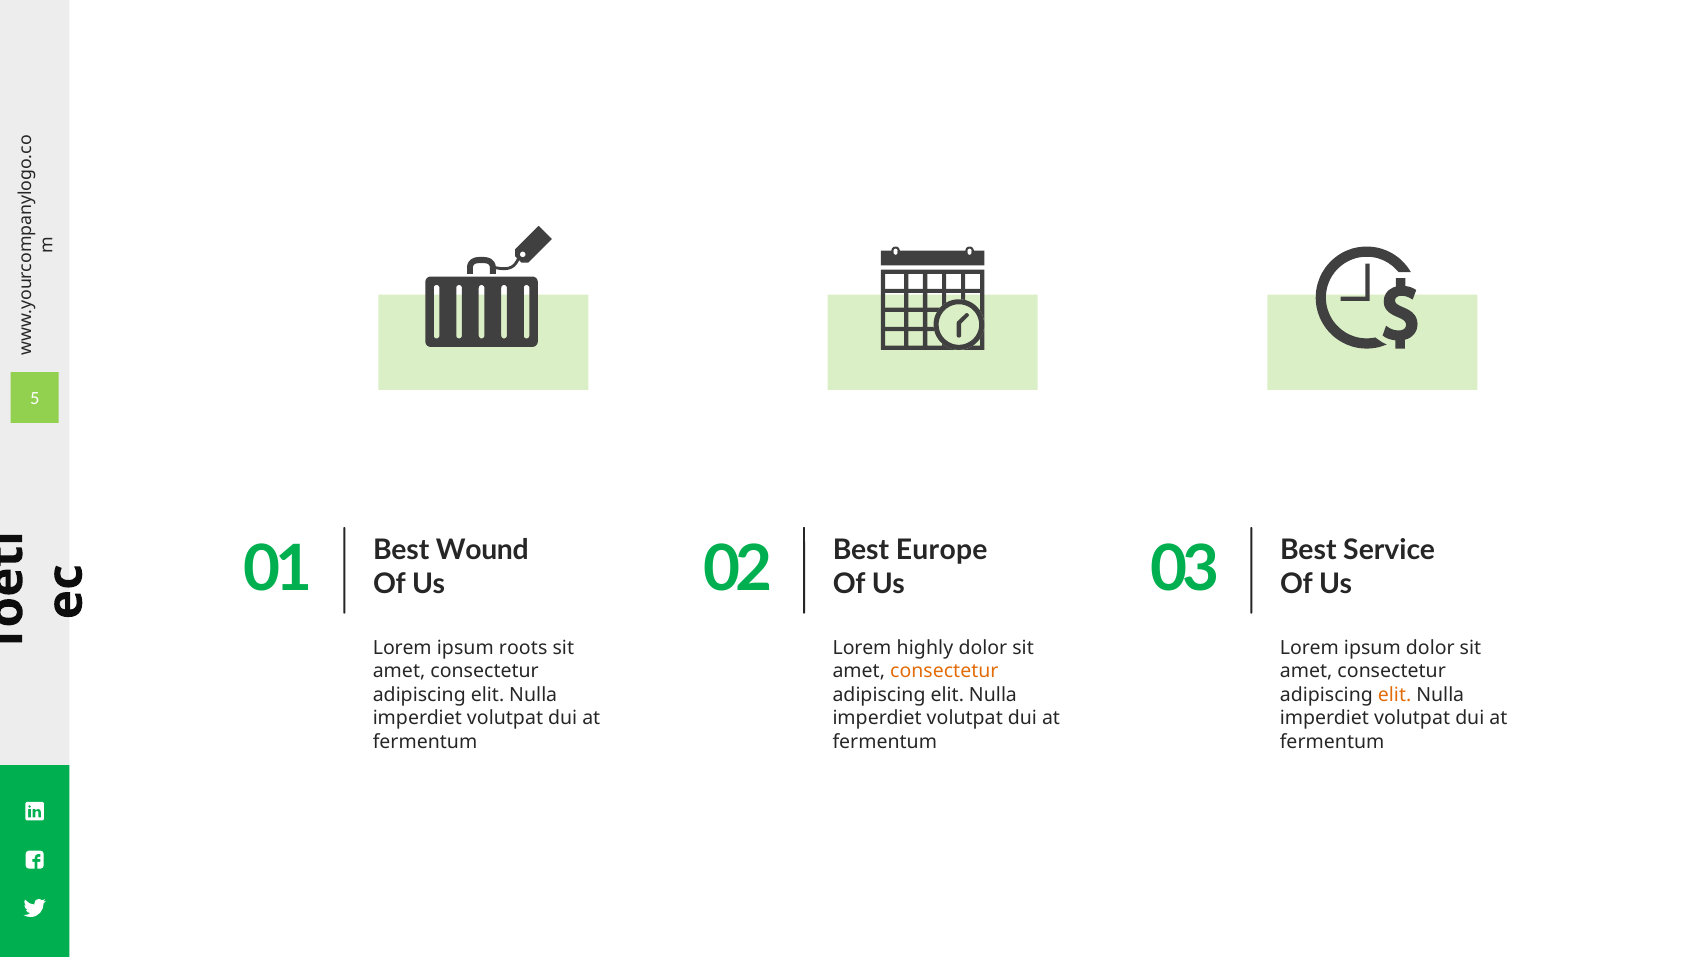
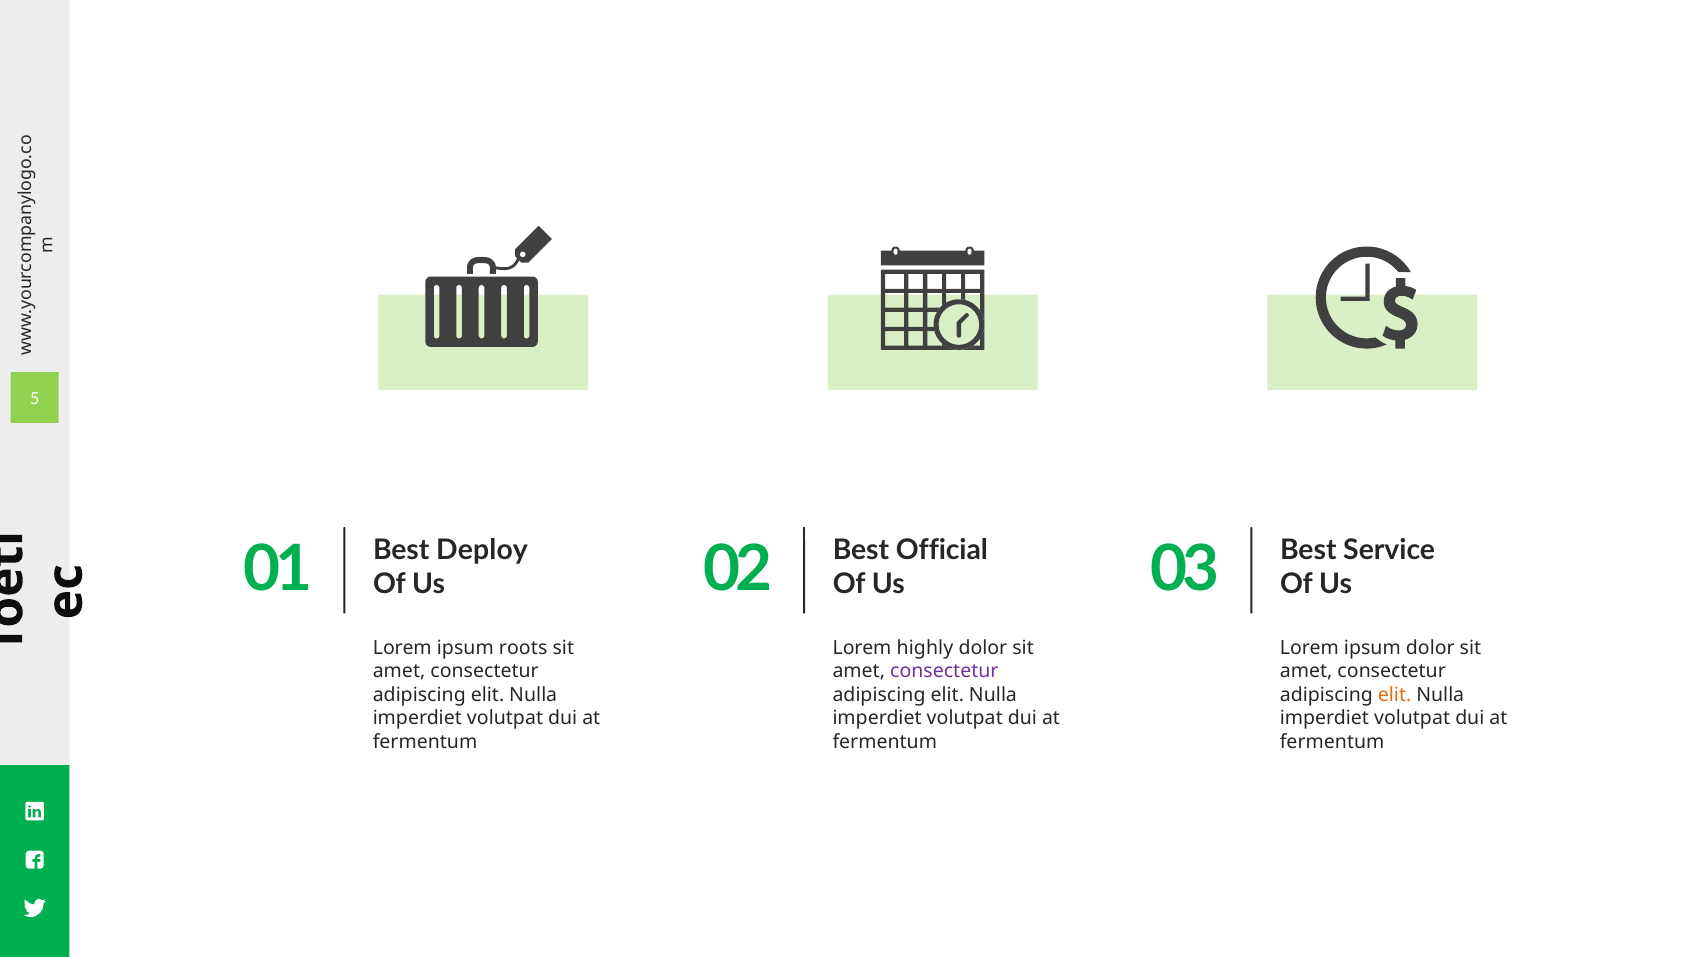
Wound: Wound -> Deploy (482, 550)
Europe: Europe -> Official (942, 550)
consectetur colour: orange -> purple (944, 672)
